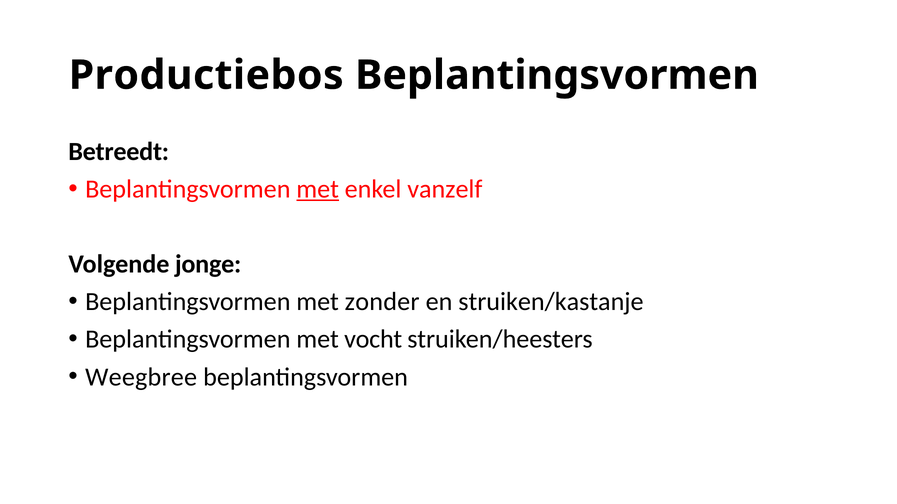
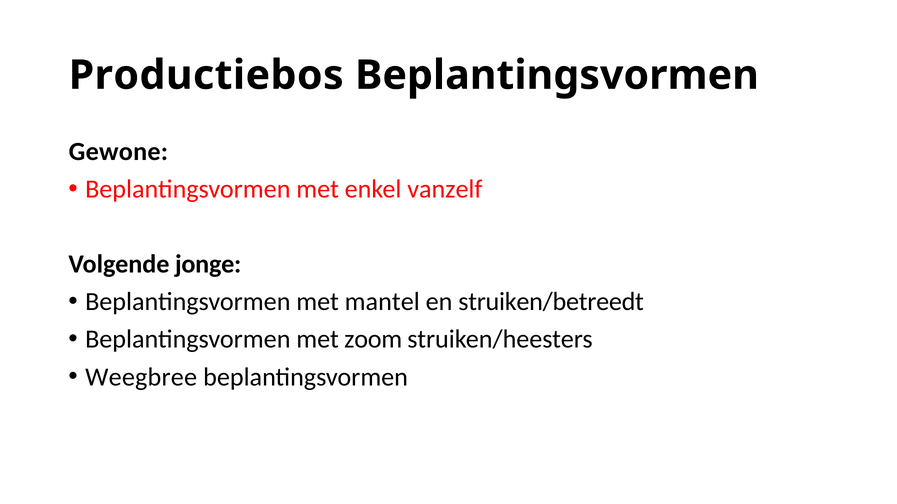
Betreedt: Betreedt -> Gewone (118, 152)
met underline: present -> none (318, 189)
zonder: zonder -> mantel (382, 302)
struiken/kastanje: struiken/kastanje -> struiken/betreedt (551, 302)
vocht: vocht -> zoom (373, 340)
